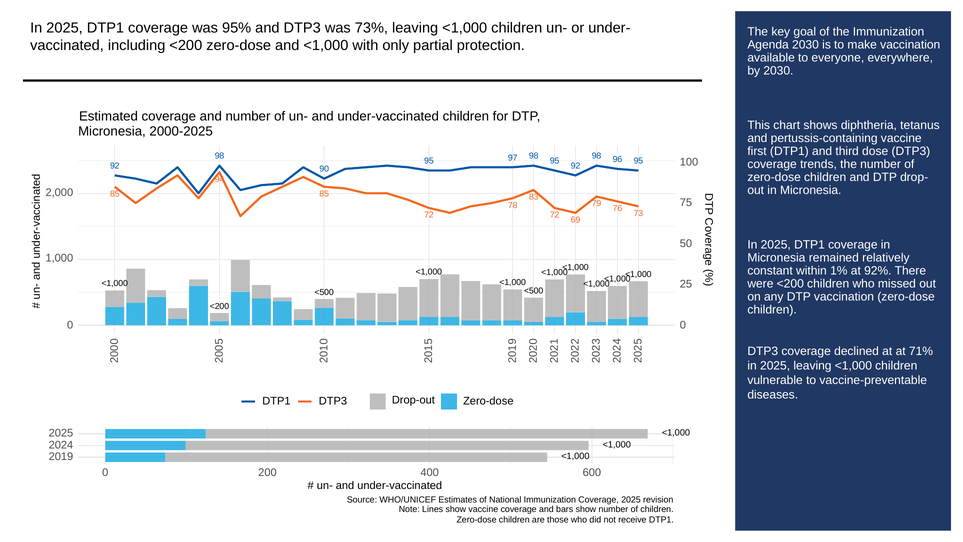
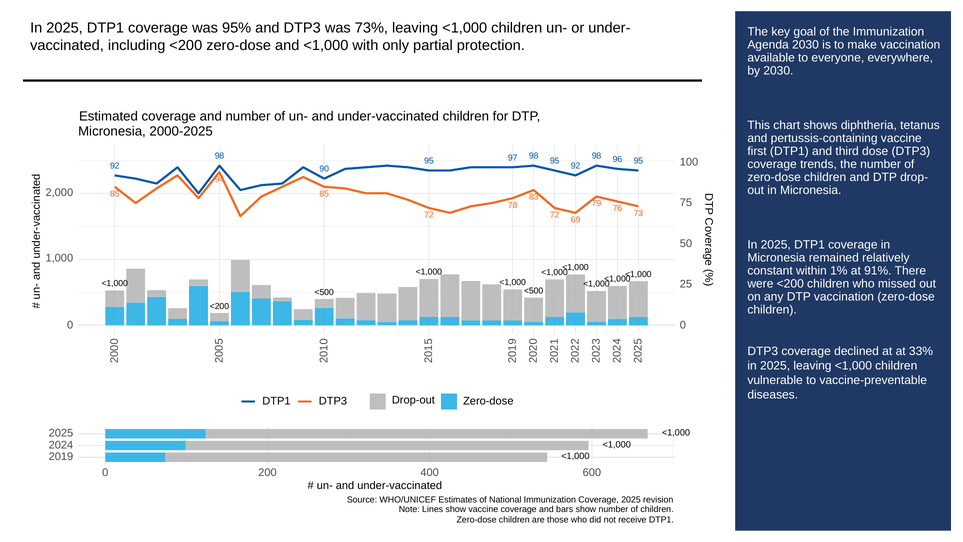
92%: 92% -> 91% (878, 270)
71%: 71% -> 33% (921, 351)
